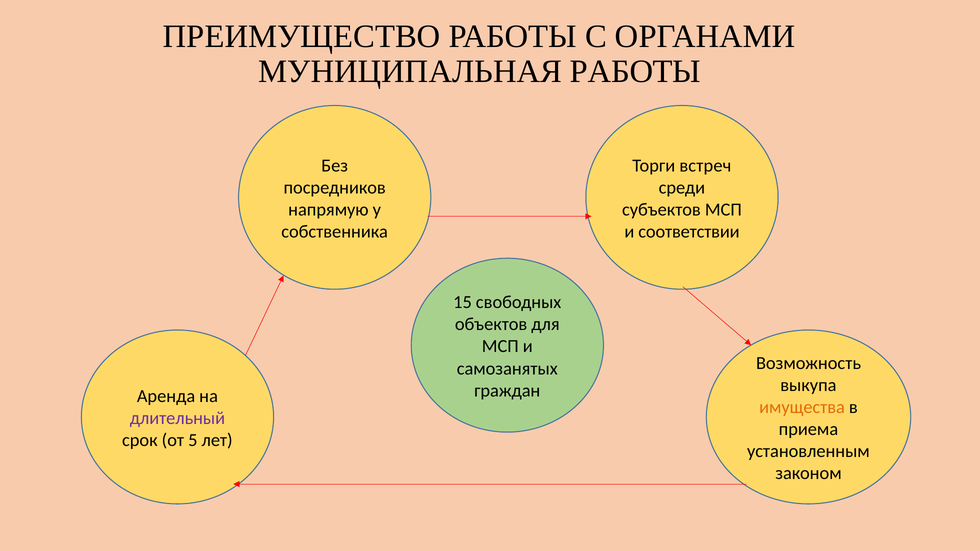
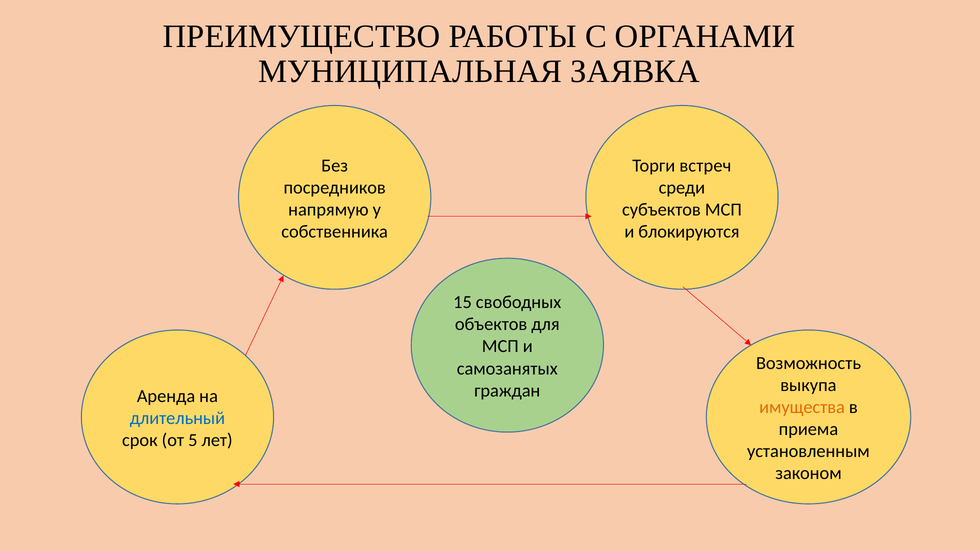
МУНИЦИПАЛЬНАЯ РАБОТЫ: РАБОТЫ -> ЗАЯВКА (635, 72)
соответствии: соответствии -> блокируются (689, 232)
длительный colour: purple -> blue (177, 418)
